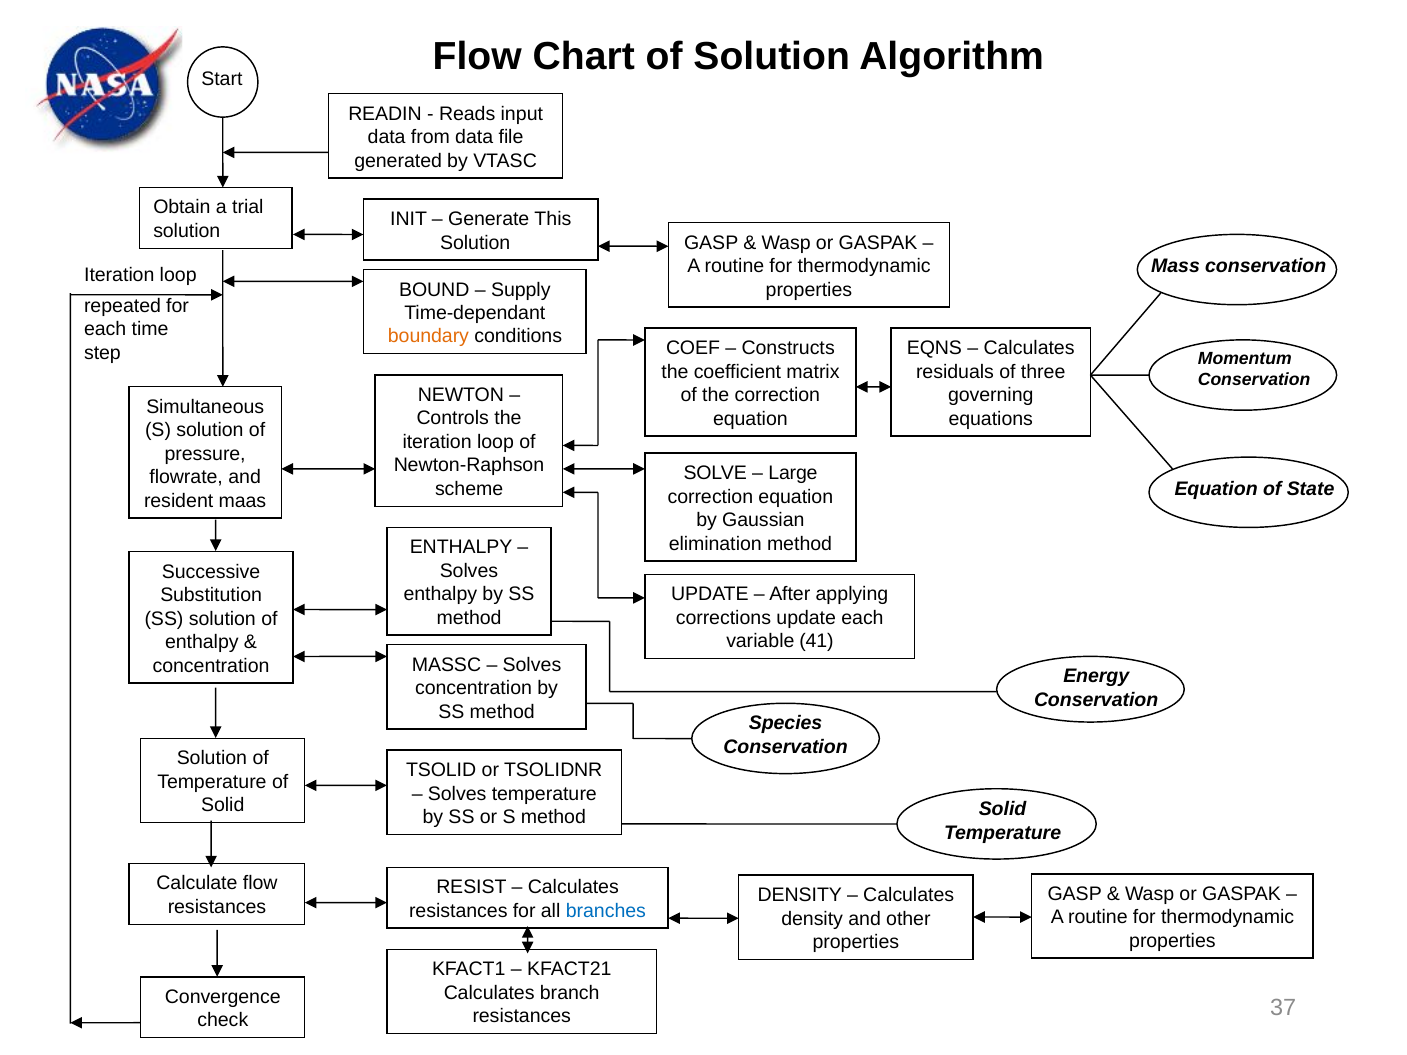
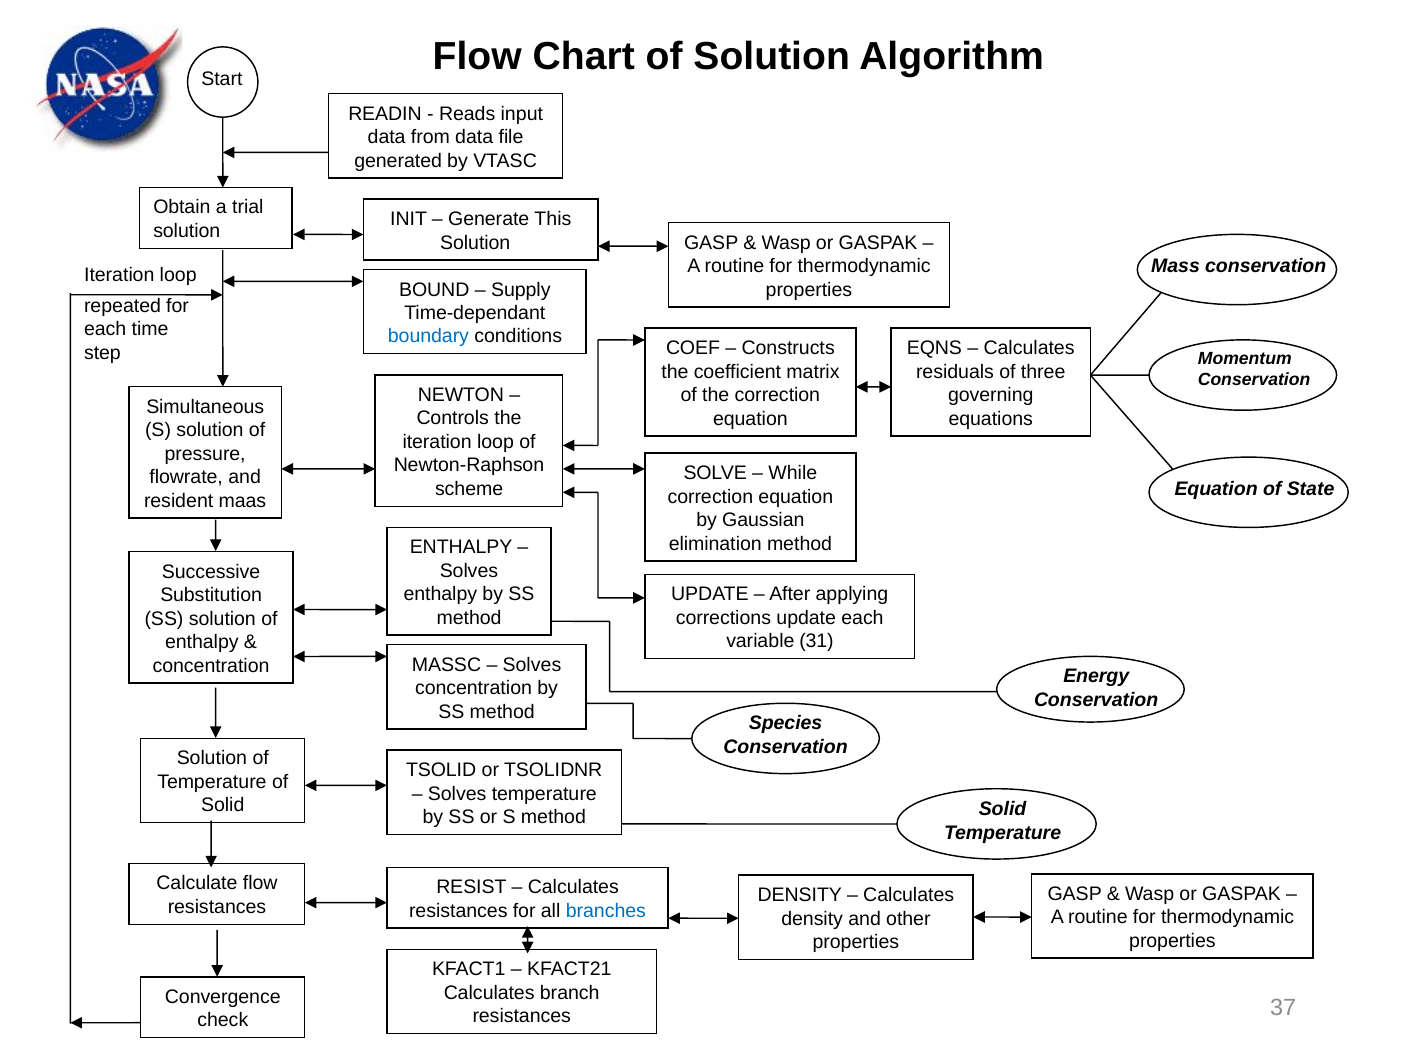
boundary colour: orange -> blue (428, 337)
Large: Large -> While (793, 473)
41: 41 -> 31 (816, 641)
